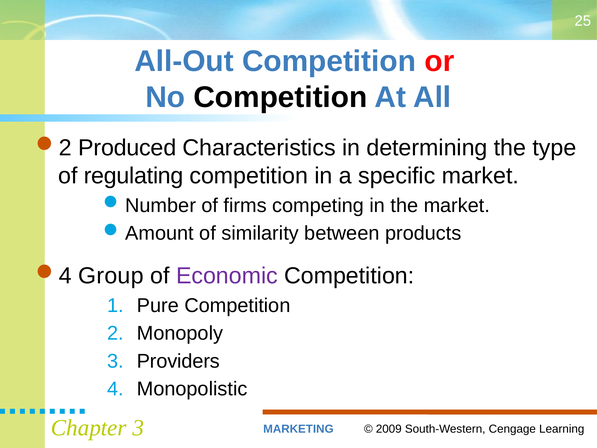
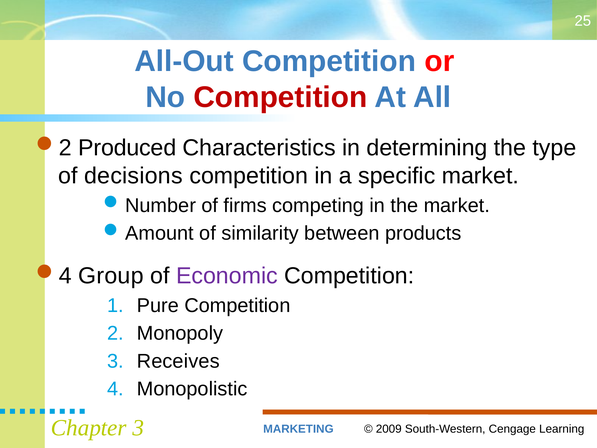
Competition colour: black -> red (280, 97)
regulating: regulating -> decisions (133, 176)
Providers: Providers -> Receives (178, 361)
